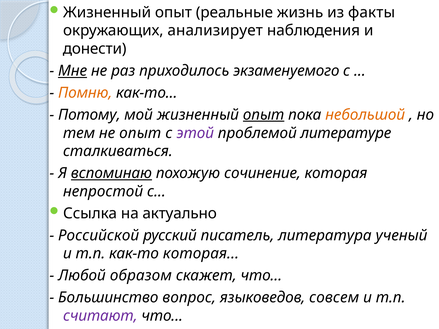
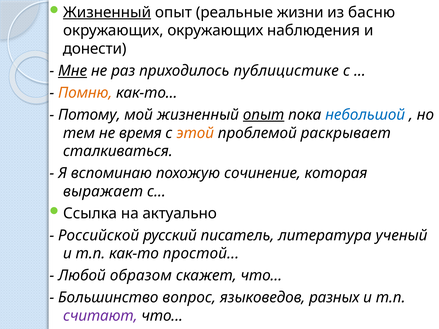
Жизненный underline: none -> present (107, 12)
жизнь: жизнь -> жизни (300, 12)
факты: факты -> басню (372, 12)
окружающих анализирует: анализирует -> окружающих (215, 31)
экзаменуемого: экзаменуемого -> публицистике (286, 71)
небольшой colour: orange -> blue (365, 115)
не опыт: опыт -> время (140, 133)
этой colour: purple -> orange (195, 133)
литературе: литературе -> раскрывает (346, 133)
вспоминаю underline: present -> none (111, 173)
непростой: непростой -> выражает (103, 192)
как-то которая: которая -> простой (201, 254)
совсем: совсем -> разных (334, 298)
